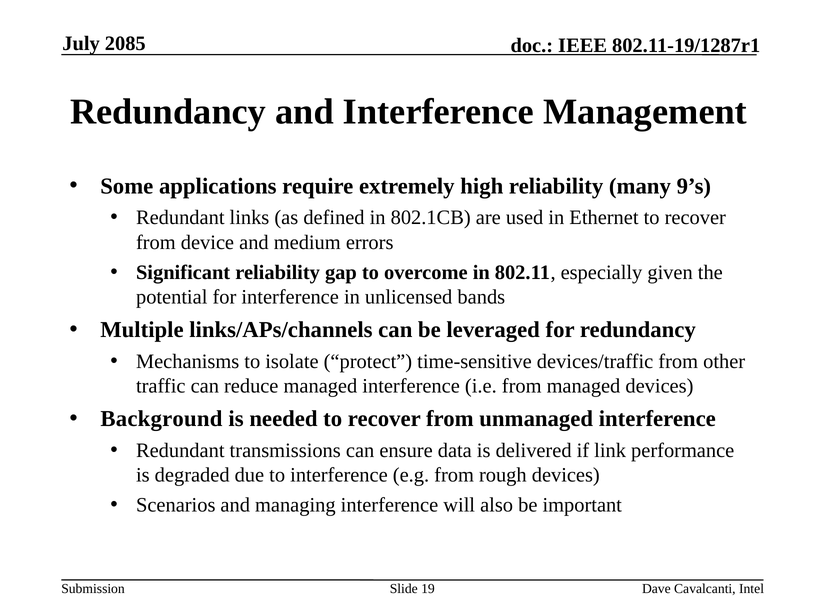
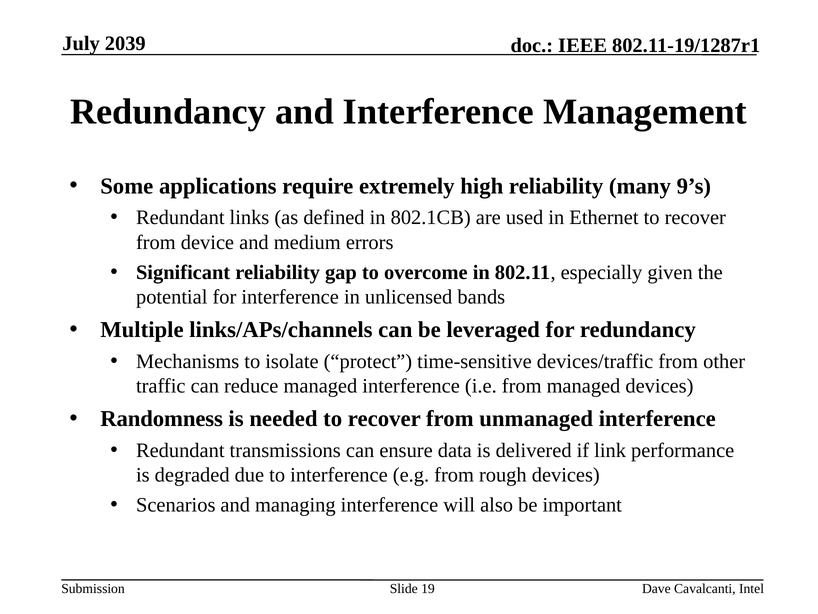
2085: 2085 -> 2039 (125, 43)
Background: Background -> Randomness (162, 419)
